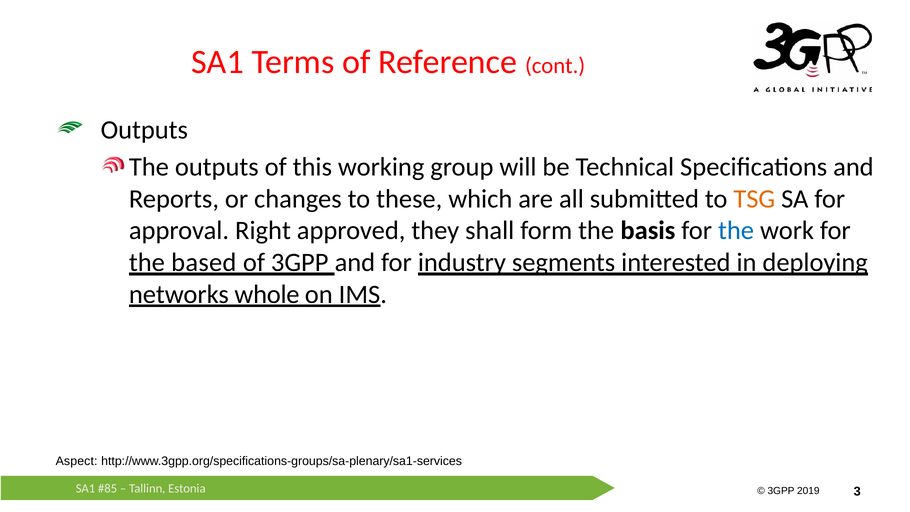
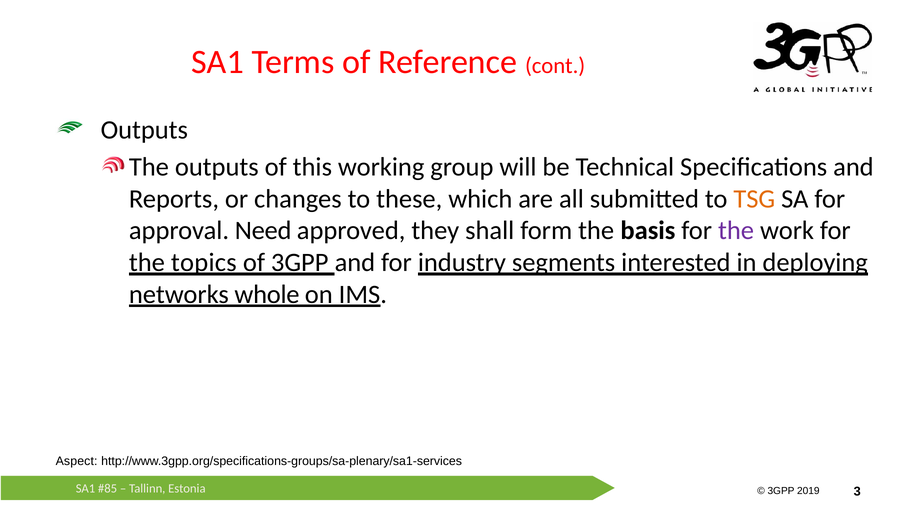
Right: Right -> Need (263, 231)
the colour: blue -> purple (736, 231)
based: based -> topics (204, 263)
